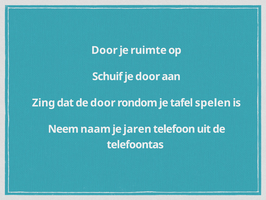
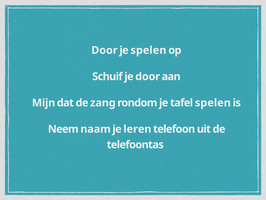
je ruimte: ruimte -> spelen (148, 50)
Zing: Zing -> Mijn (44, 103)
de door: door -> zang (103, 103)
jaren: jaren -> leren (137, 129)
